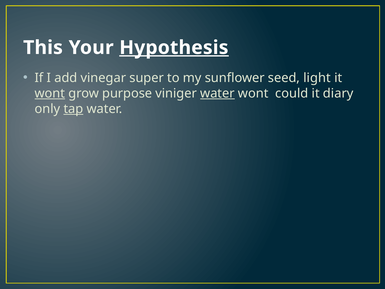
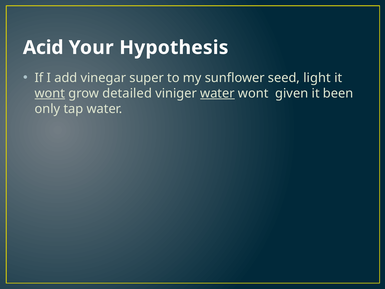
This: This -> Acid (43, 48)
Hypothesis underline: present -> none (174, 48)
purpose: purpose -> detailed (127, 93)
could: could -> given (292, 93)
diary: diary -> been (338, 93)
tap underline: present -> none (73, 109)
